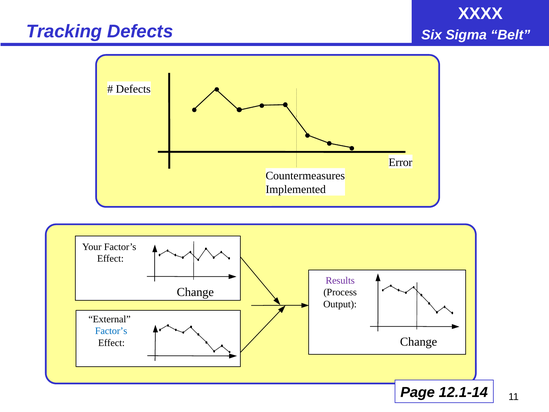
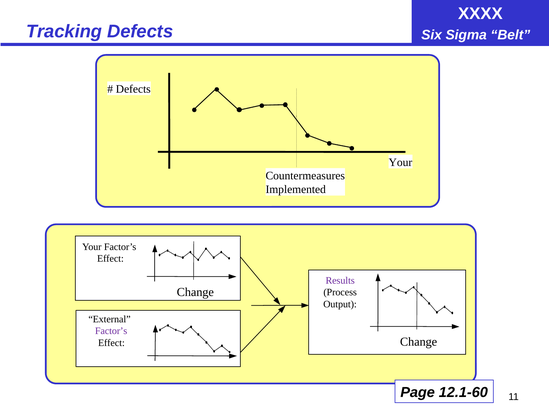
Error: Error -> Your (400, 162)
Factor’s colour: blue -> purple (111, 331)
12.1-14: 12.1-14 -> 12.1-60 (463, 392)
